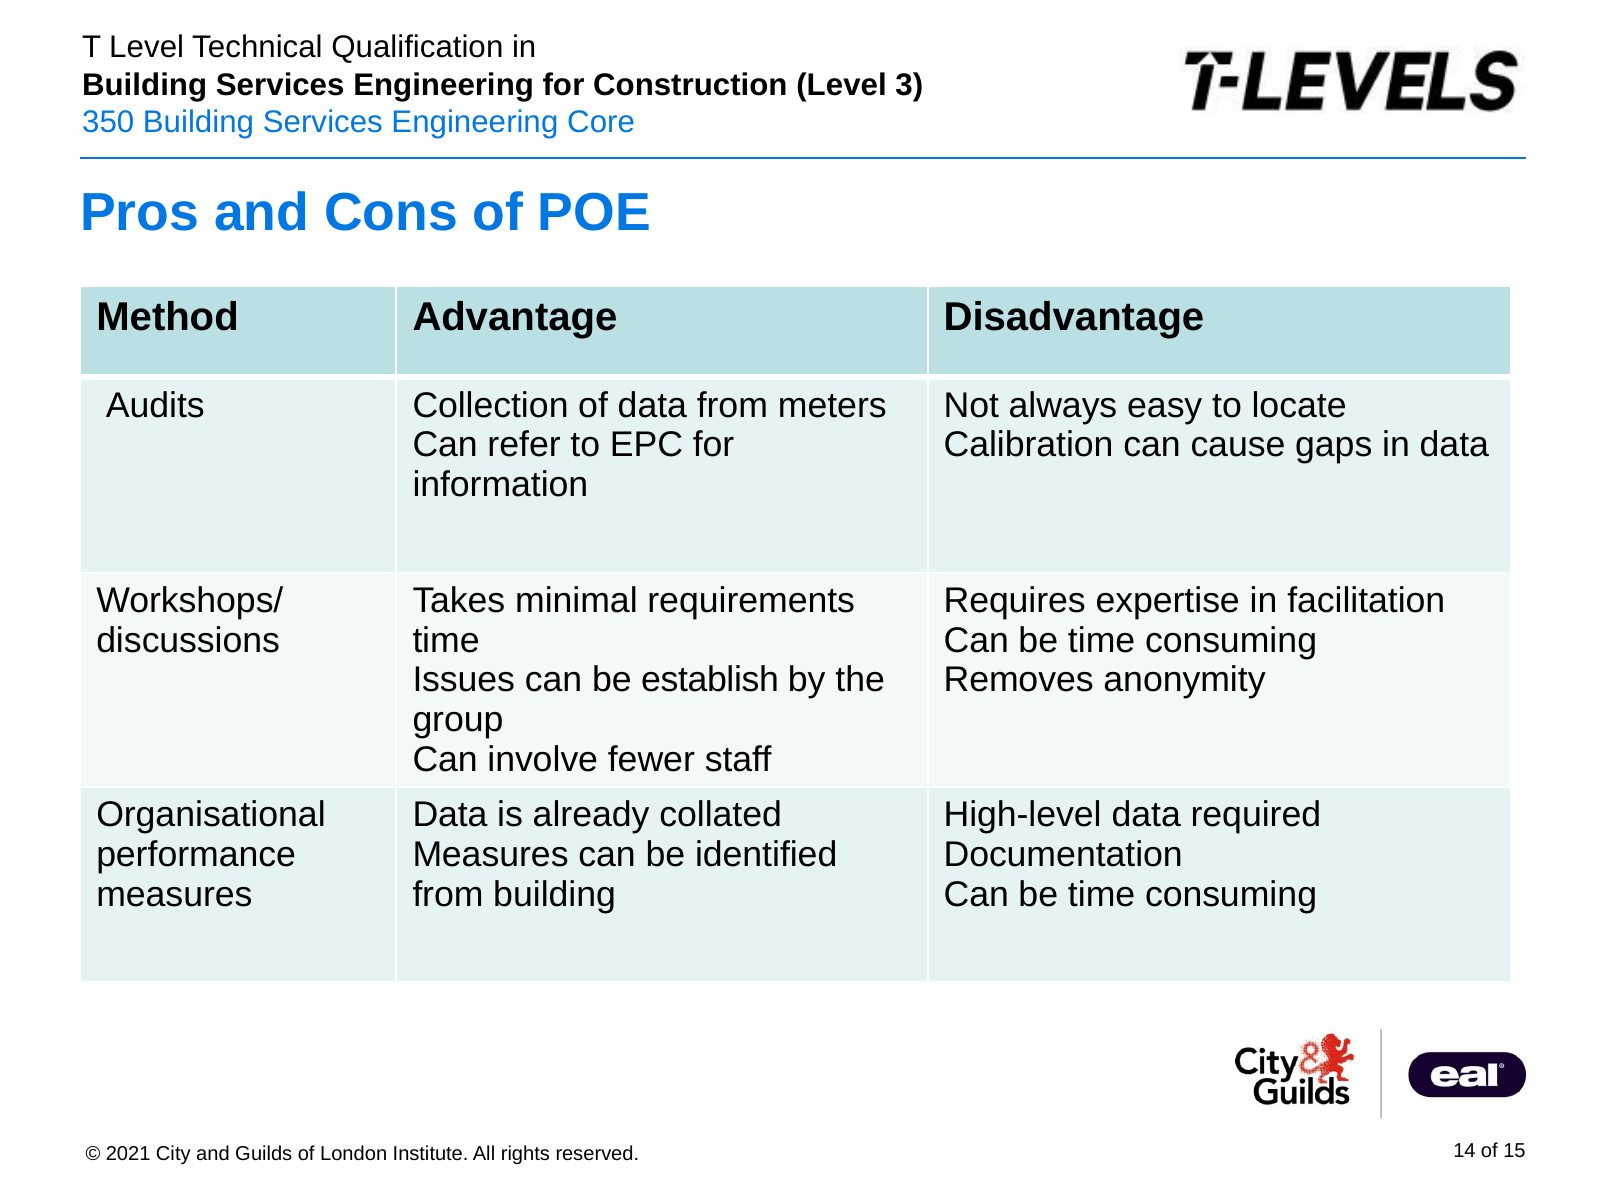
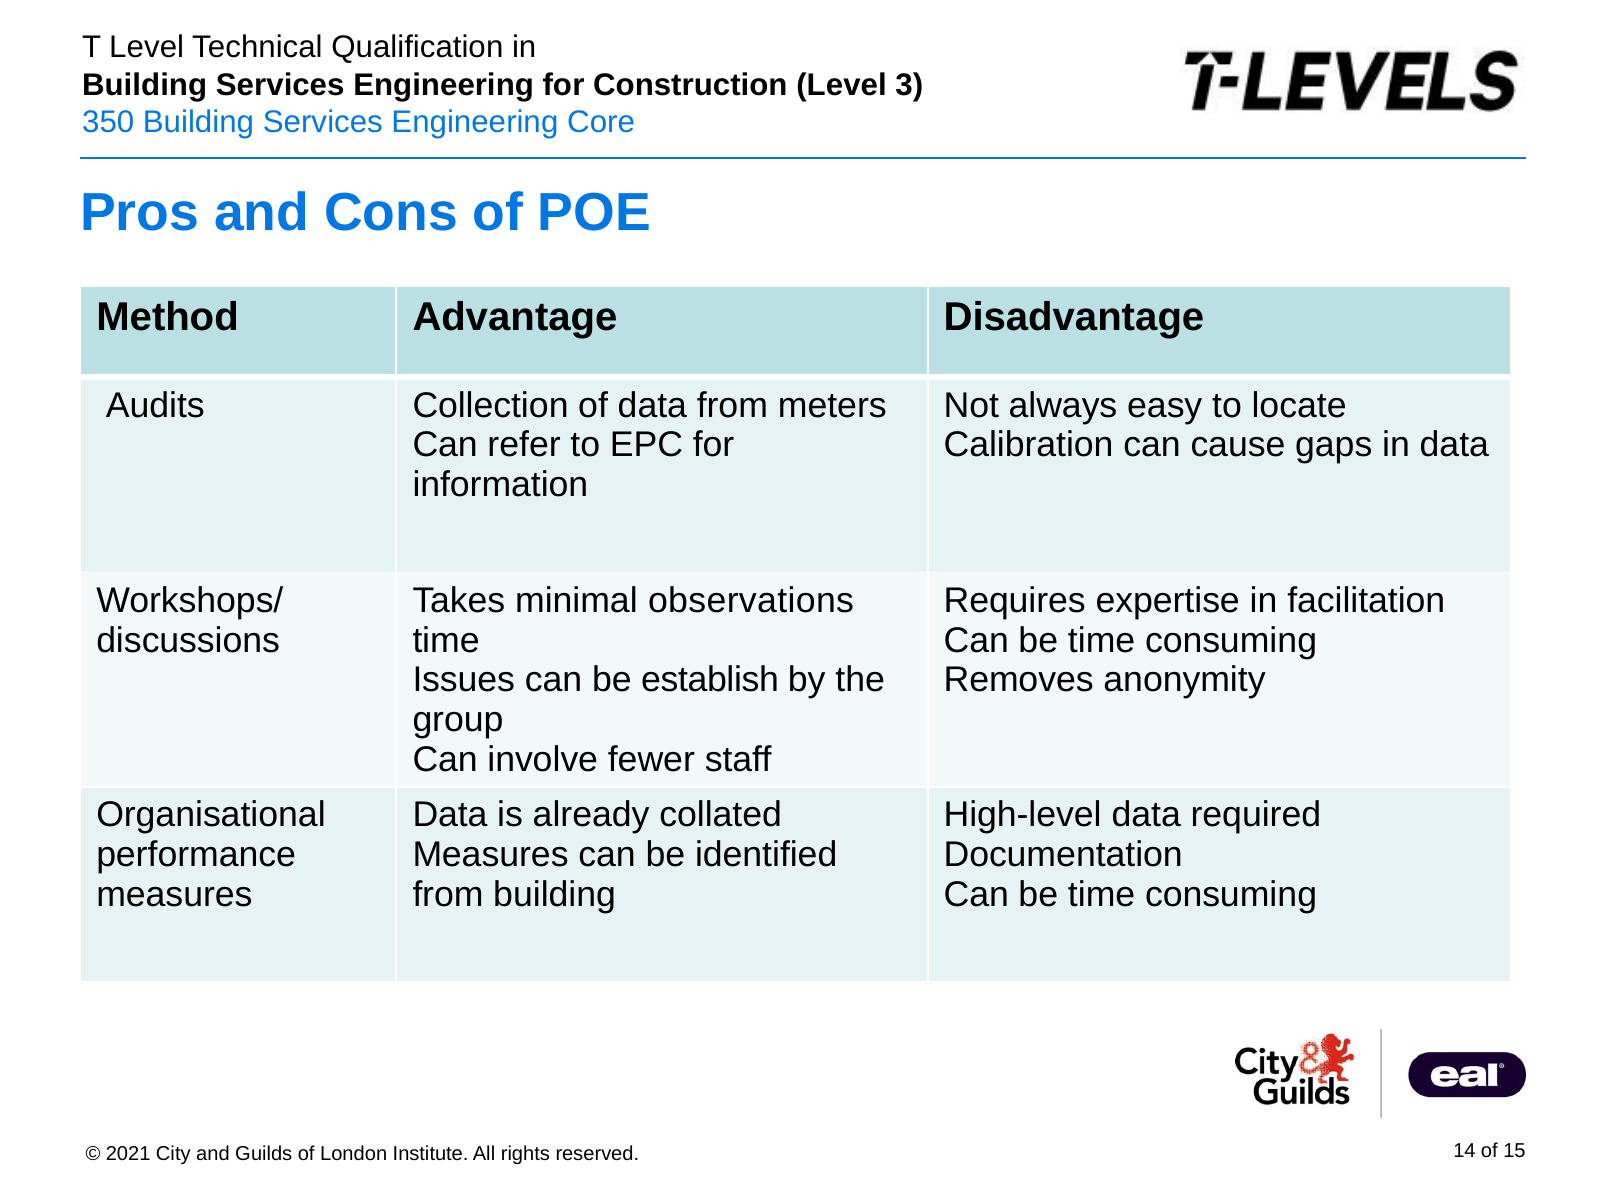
requirements: requirements -> observations (751, 601)
